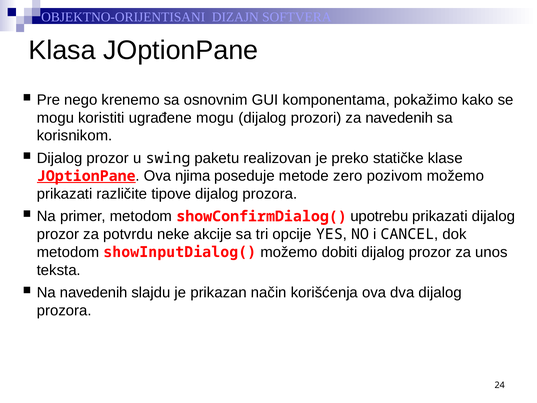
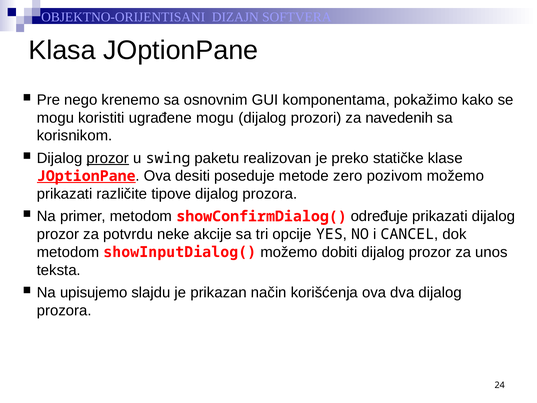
prozor underline: none -> present (108, 158)
njima: njima -> desiti (193, 176)
upotrebu: upotrebu -> određuje (379, 216)
Na navedenih: navedenih -> upisujemo (94, 292)
